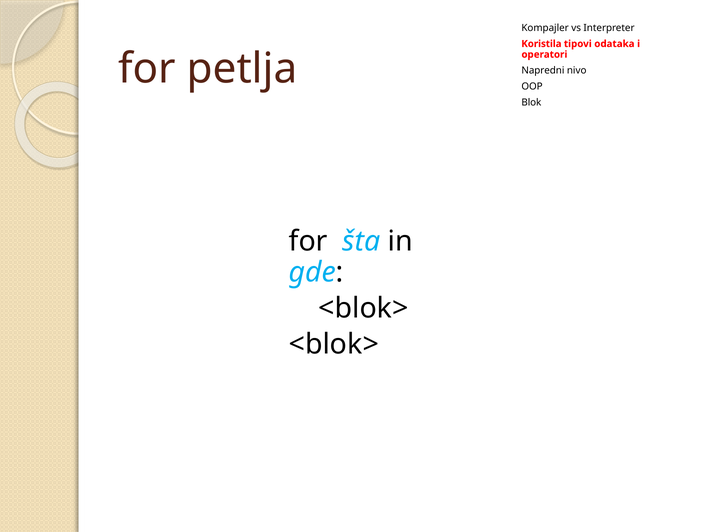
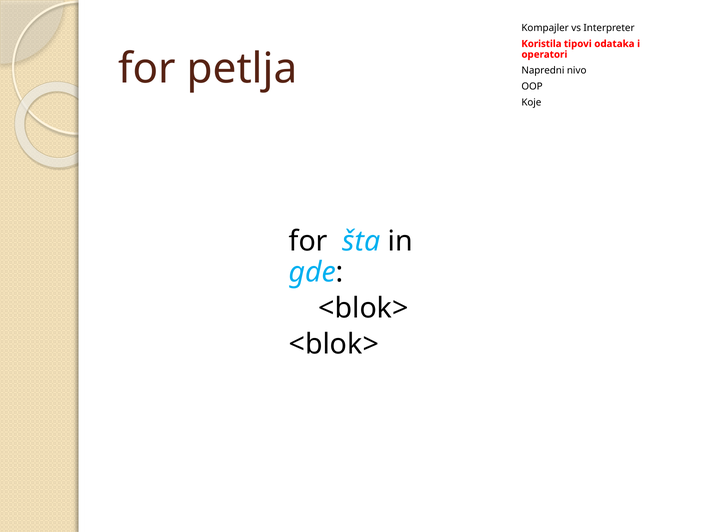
Blok: Blok -> Koje (531, 102)
